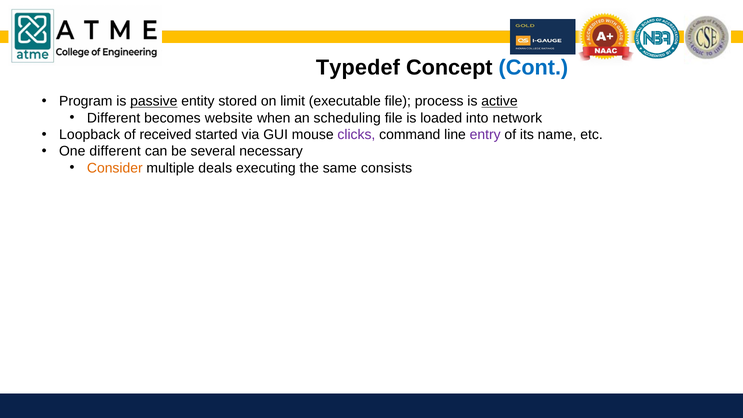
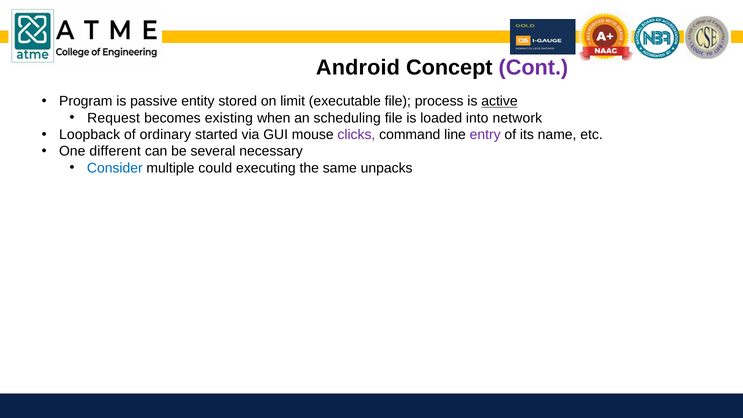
Typedef: Typedef -> Android (358, 67)
Cont colour: blue -> purple (533, 67)
passive underline: present -> none (154, 101)
Different: Different -> Request (114, 118)
website: website -> existing (229, 118)
received: received -> ordinary (165, 135)
Consider colour: orange -> blue (115, 168)
deals: deals -> could (215, 168)
consists: consists -> unpacks (387, 168)
